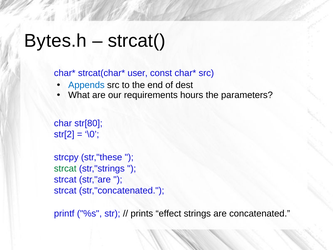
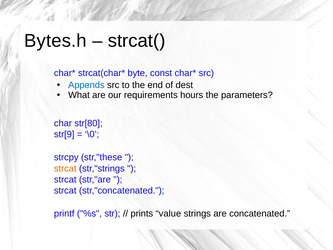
user: user -> byte (138, 73)
str[2: str[2 -> str[9 (64, 134)
strcat colour: green -> orange (65, 168)
effect: effect -> value (168, 213)
